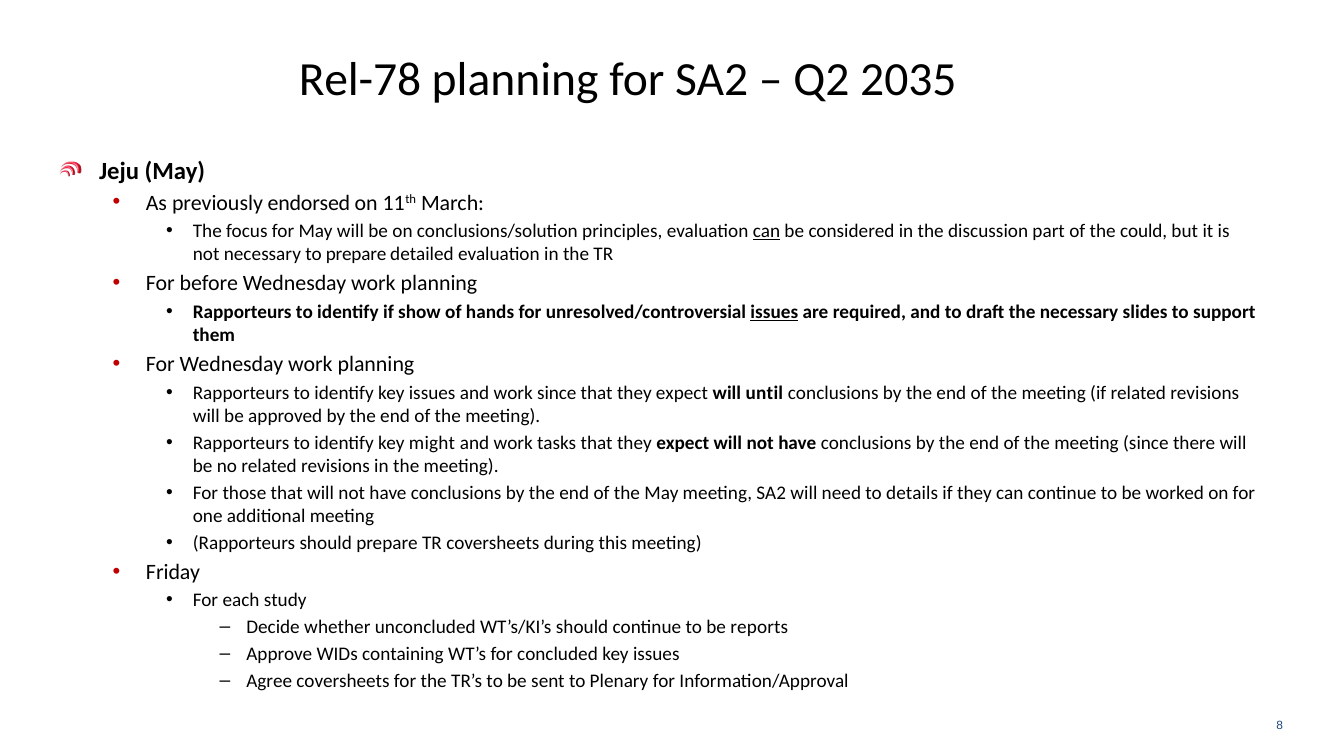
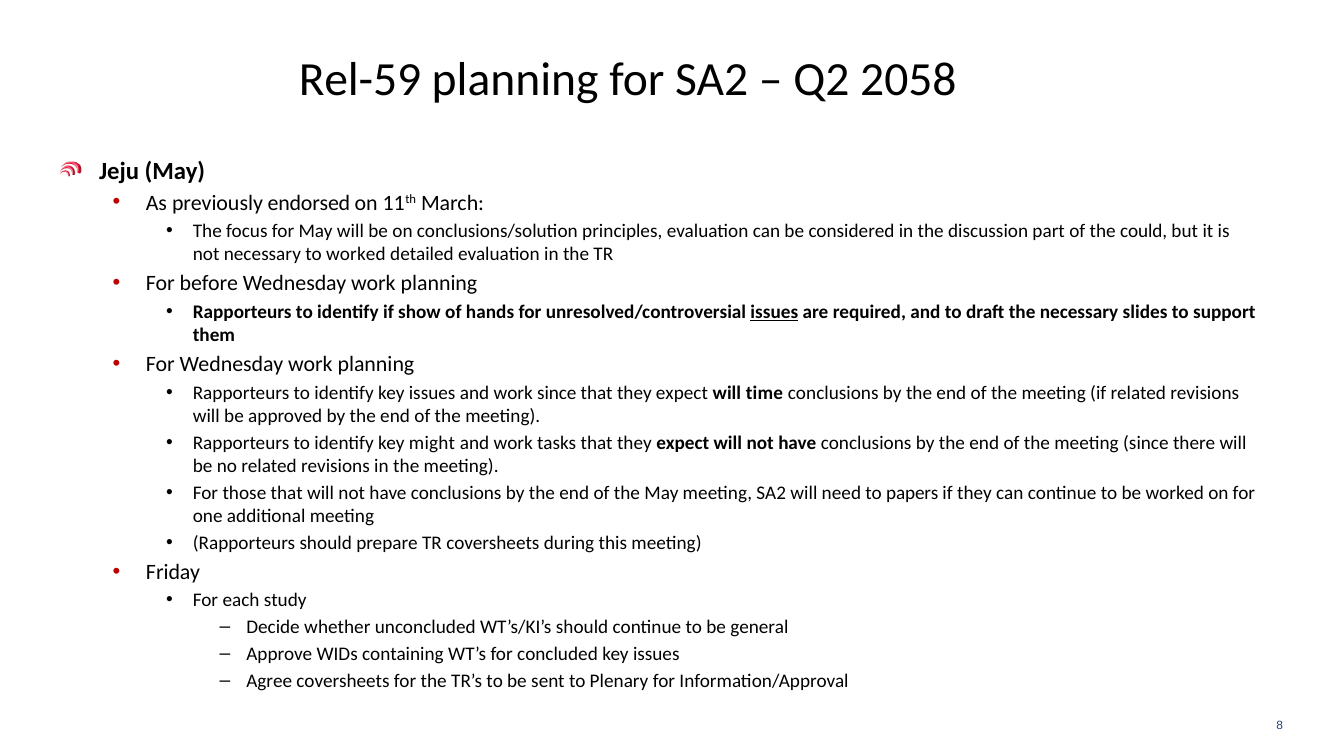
Rel-78: Rel-78 -> Rel-59 (360, 80)
2035: 2035 -> 2058 (908, 80)
can underline: present -> none (766, 231)
to prepare: prepare -> worked (356, 254)
until: until -> time (764, 393)
details: details -> papers (912, 493)
reports: reports -> general (759, 627)
